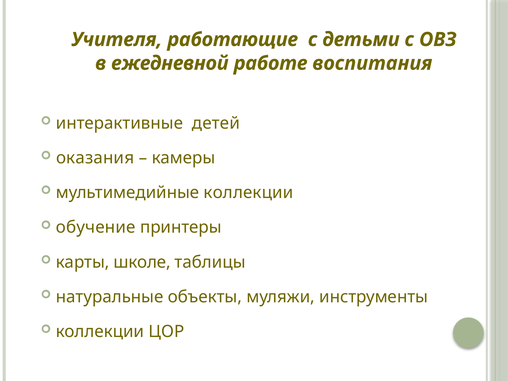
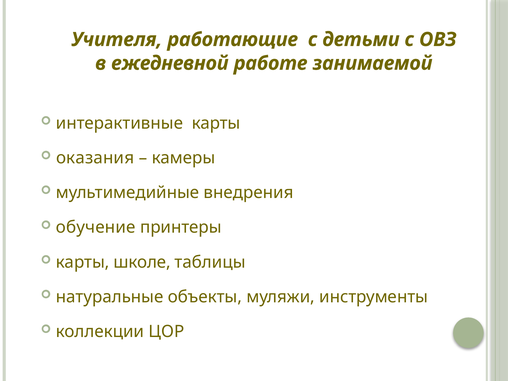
воспитания: воспитания -> занимаемой (372, 63)
интерактивные детей: детей -> карты (216, 123)
мультимедийные коллекции: коллекции -> внедрения (249, 193)
